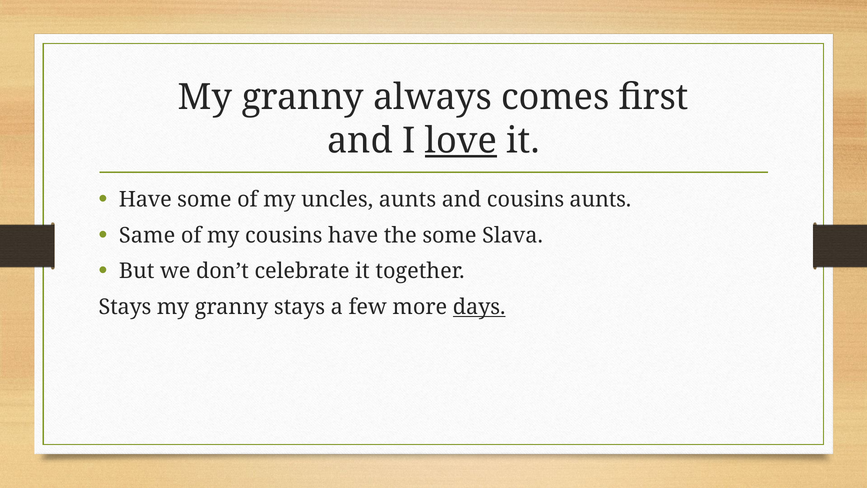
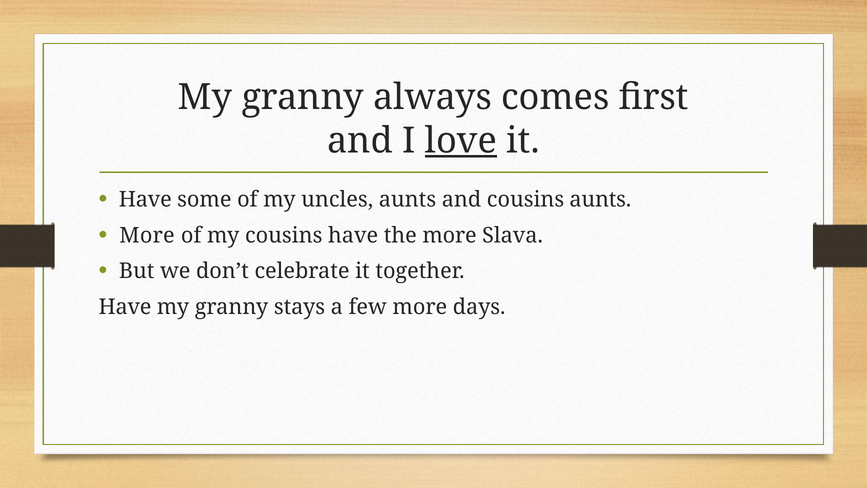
Same: Same -> More (147, 235)
the some: some -> more (450, 235)
Stays: Stays -> Have (125, 307)
days underline: present -> none (479, 307)
